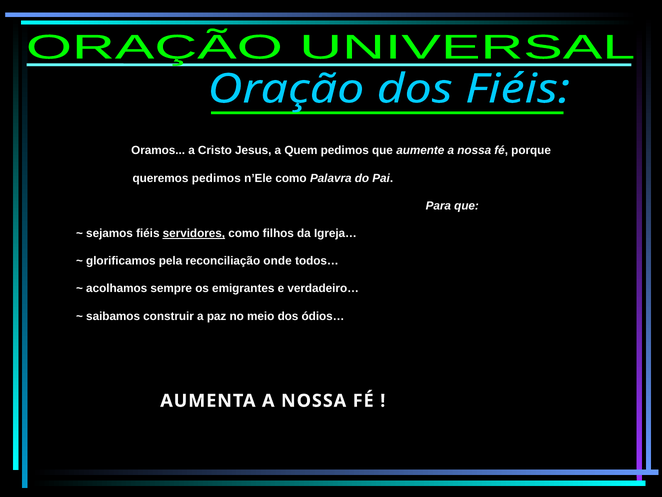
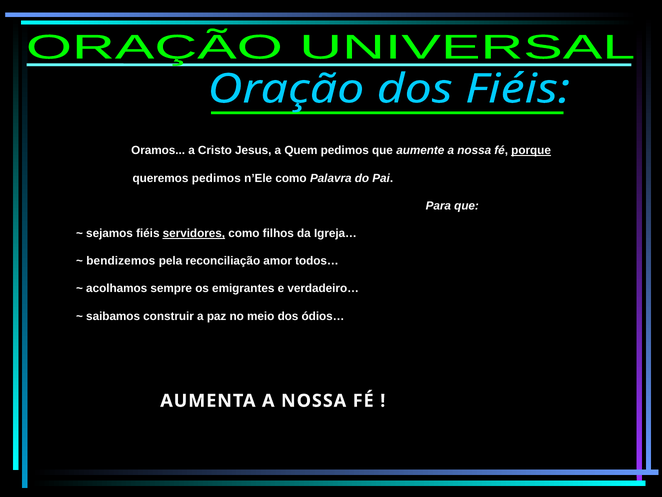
porque underline: none -> present (531, 150)
glorificamos: glorificamos -> bendizemos (121, 261)
onde: onde -> amor (278, 261)
